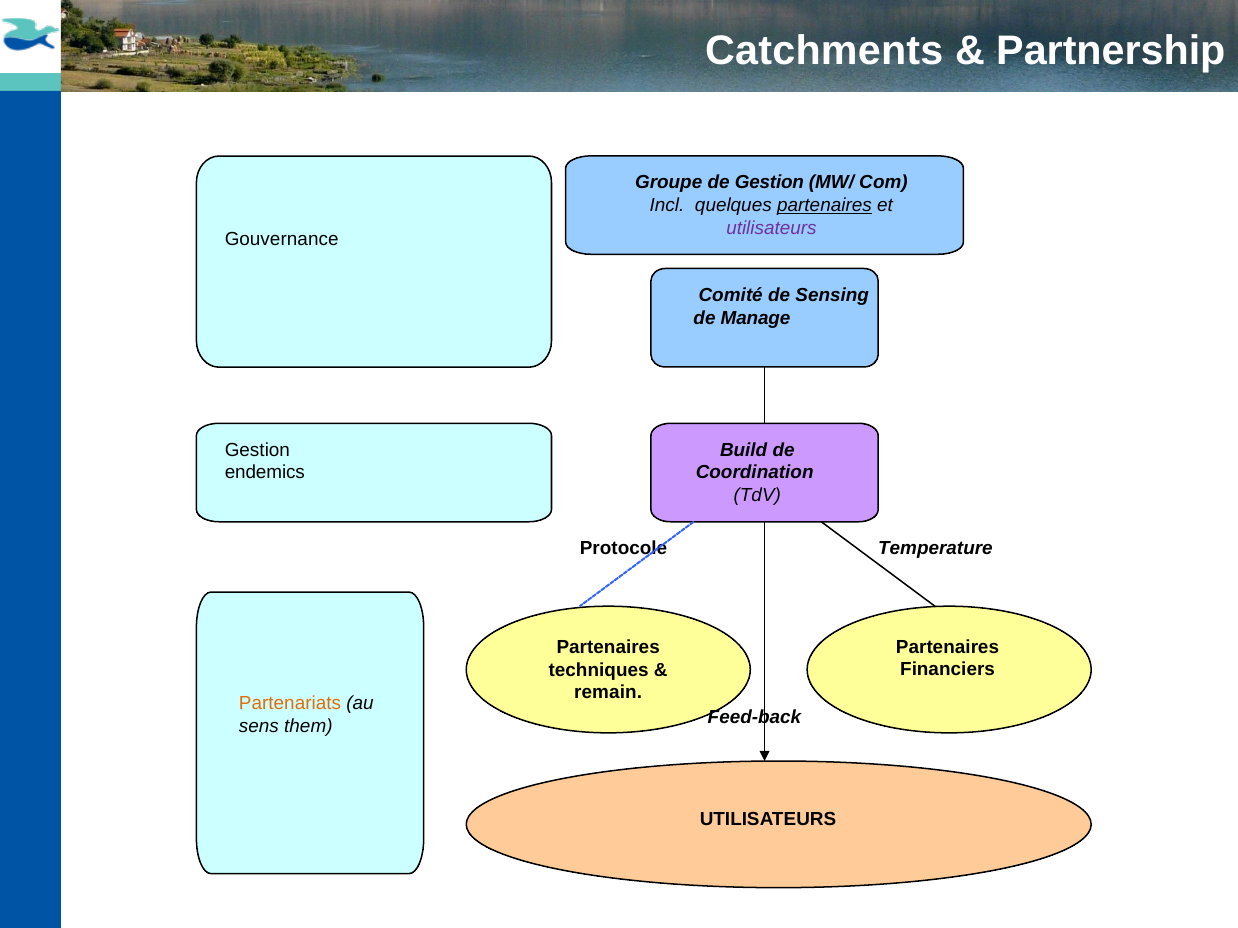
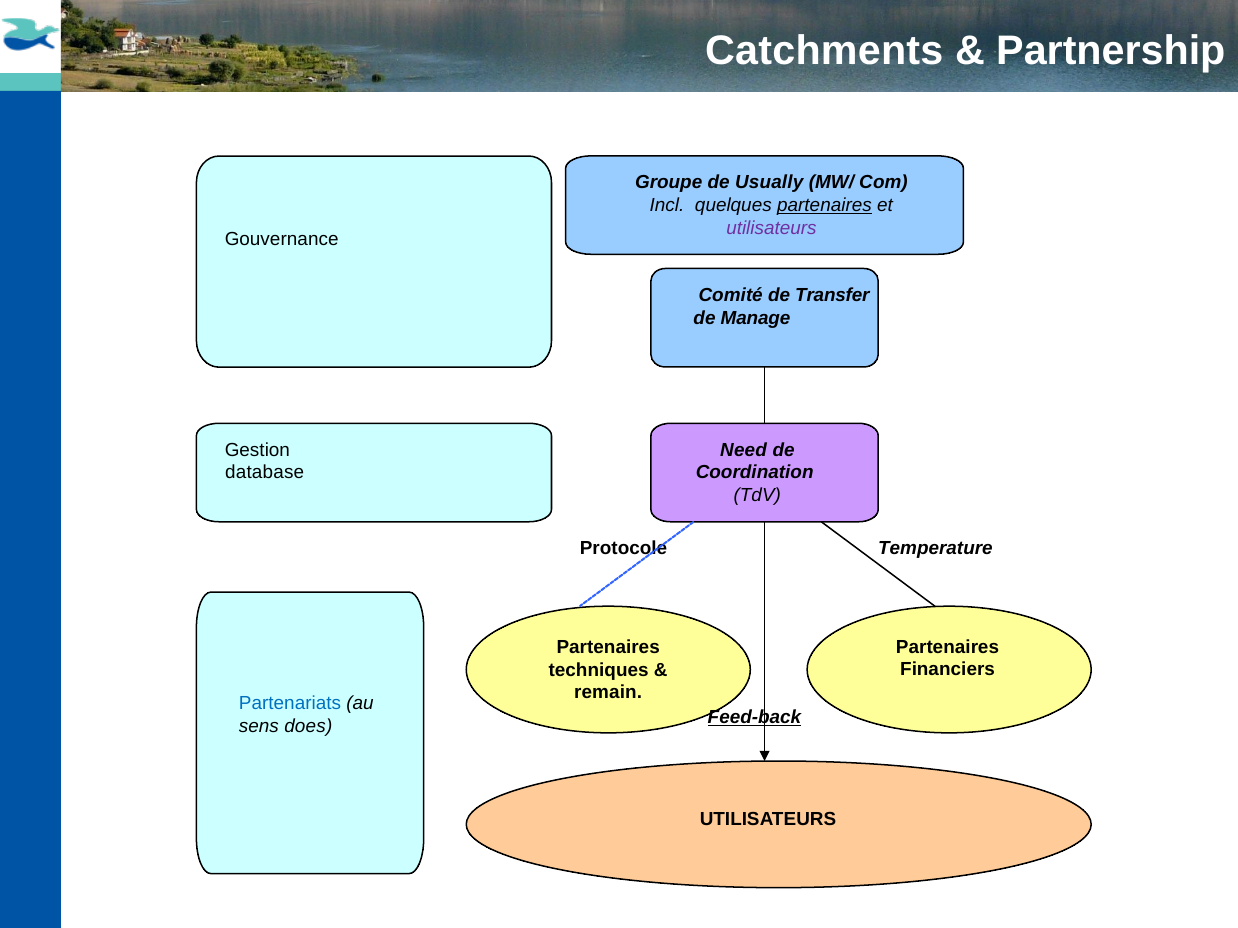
de Gestion: Gestion -> Usually (769, 183)
Sensing: Sensing -> Transfer (832, 295)
Build: Build -> Need (744, 450)
endemics: endemics -> database (265, 473)
Partenariats colour: orange -> blue (290, 704)
Feed-back underline: none -> present (754, 718)
them: them -> does (308, 726)
